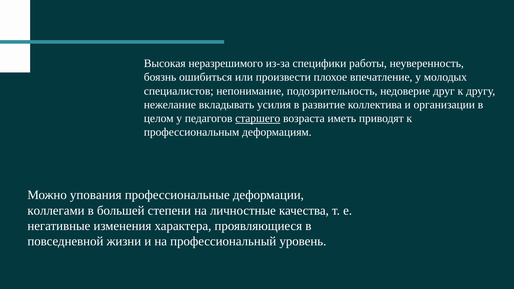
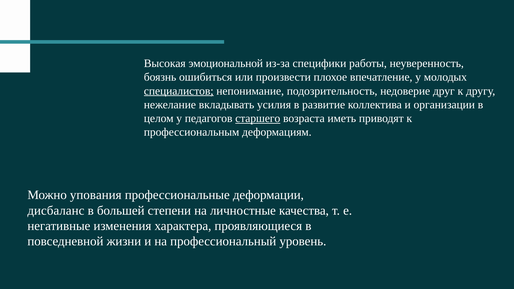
неразрешимого: неразрешимого -> эмоциональной (226, 64)
специалистов underline: none -> present (179, 91)
коллегами: коллегами -> дисбаланс (56, 211)
